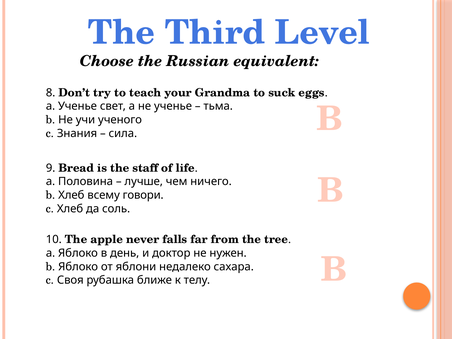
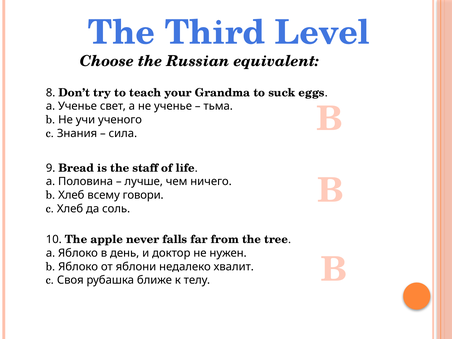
сахара: сахара -> хвалит (234, 267)
